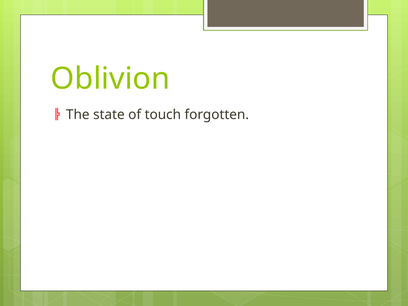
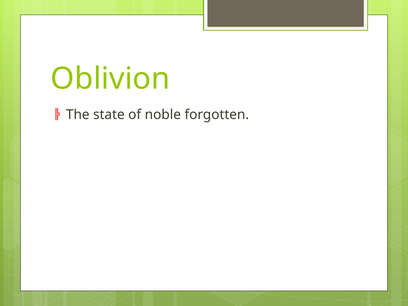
touch: touch -> noble (163, 115)
